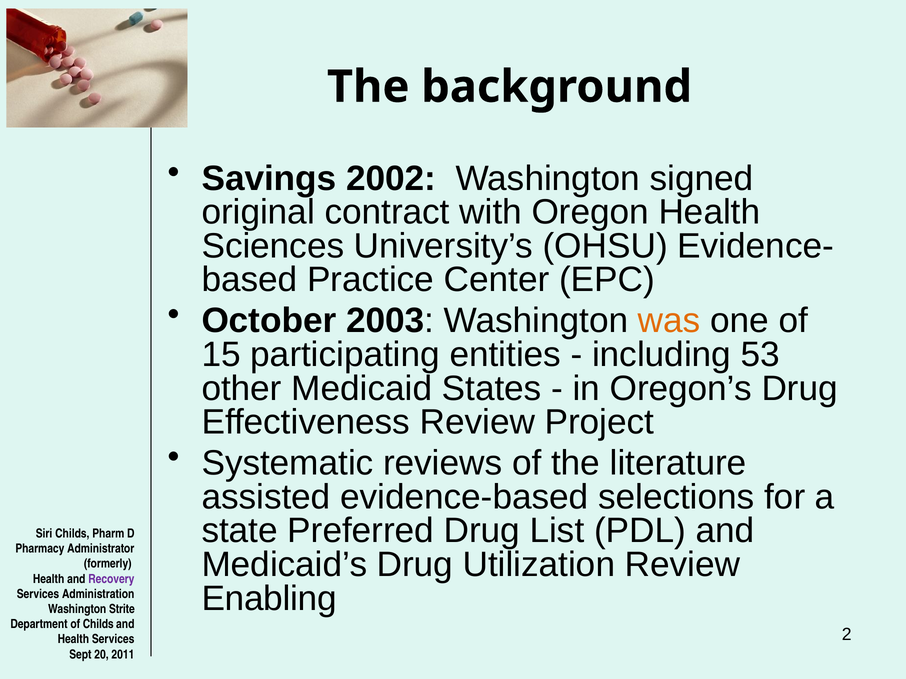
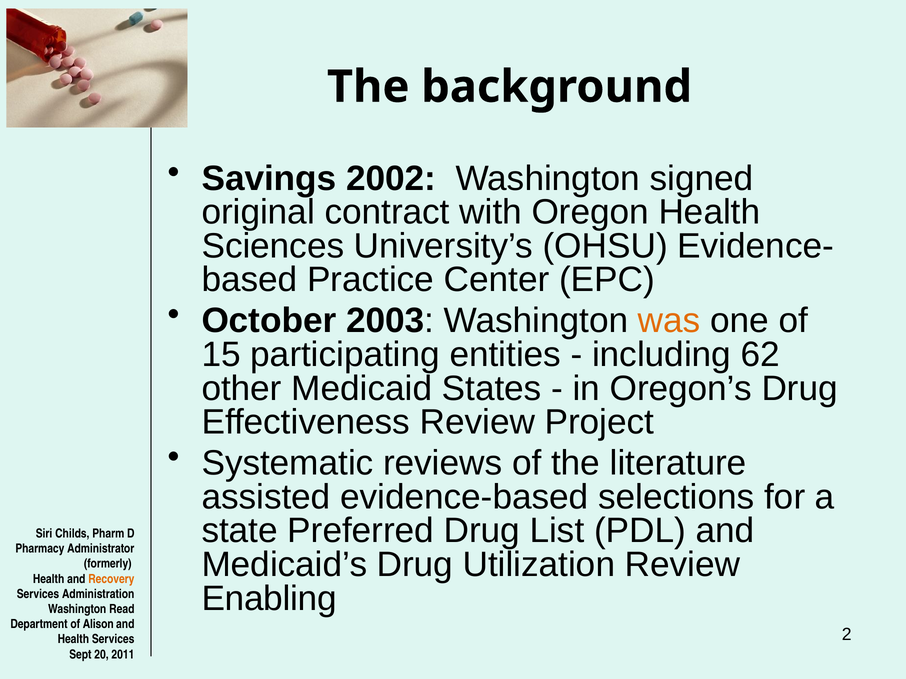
53: 53 -> 62 (760, 355)
Recovery colour: purple -> orange (111, 579)
Strite: Strite -> Read (122, 610)
of Childs: Childs -> Alison (98, 625)
